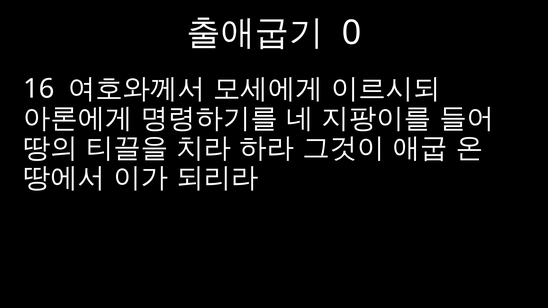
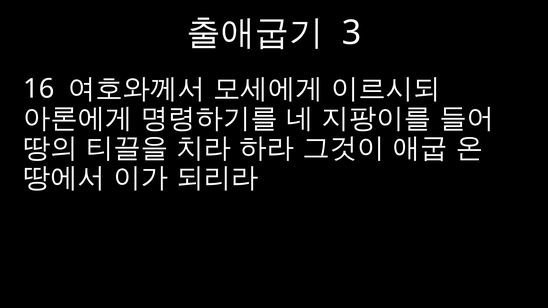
0: 0 -> 3 (352, 33)
